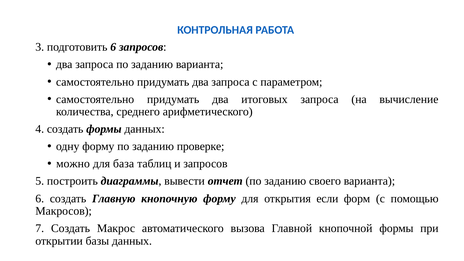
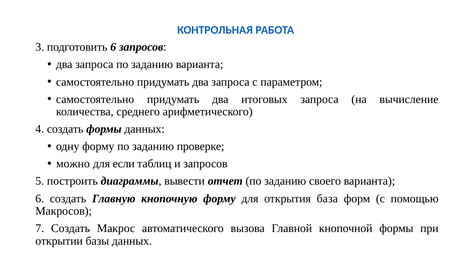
база: база -> если (124, 164)
если: если -> база (327, 199)
